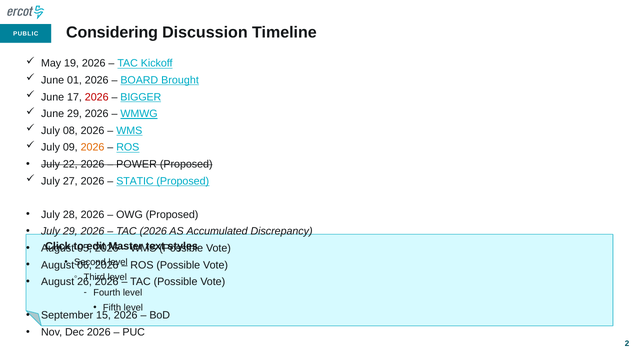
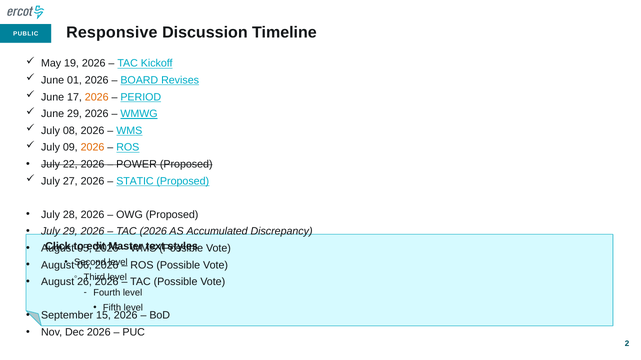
Considering: Considering -> Responsive (112, 33)
Brought: Brought -> Revises (180, 80)
2026 colour: red -> orange (97, 97)
BIGGER: BIGGER -> PERIOD (141, 97)
